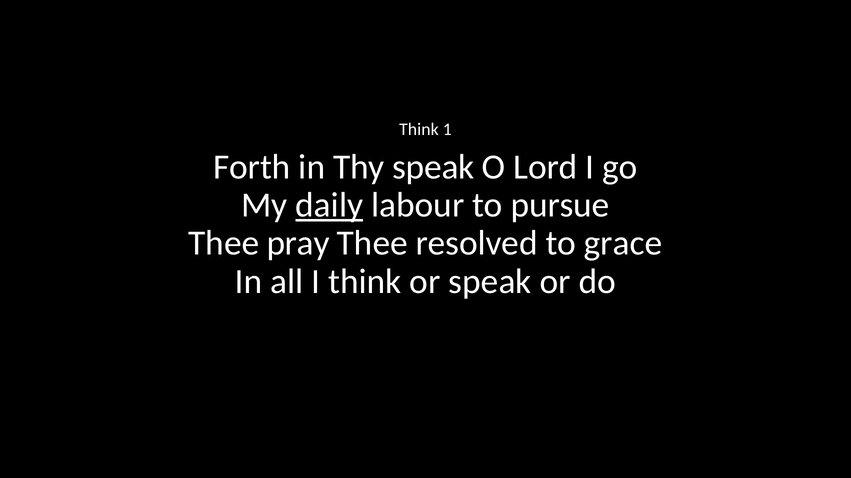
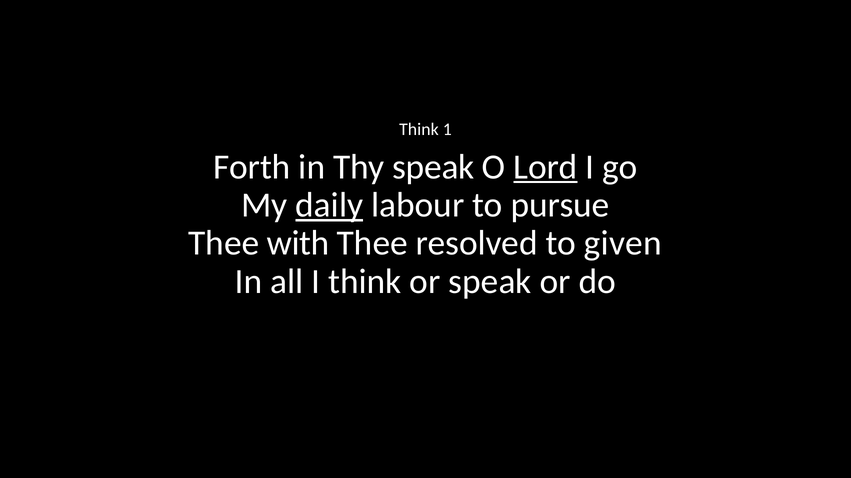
Lord underline: none -> present (545, 167)
pray: pray -> with (298, 244)
grace: grace -> given (623, 244)
